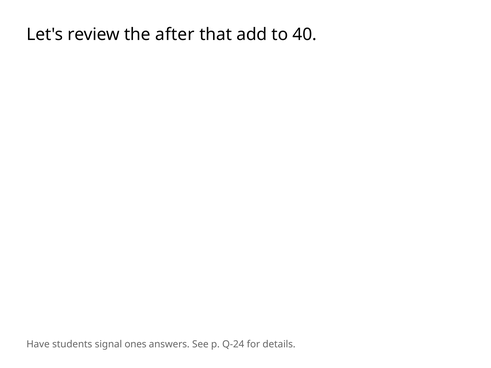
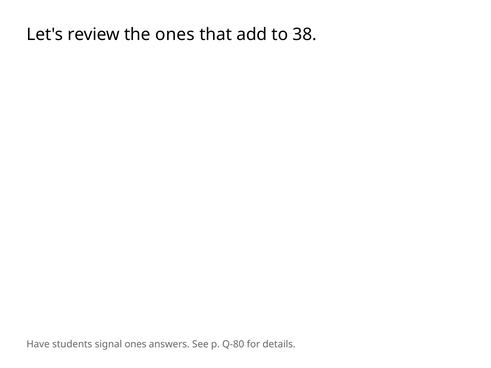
the after: after -> ones (175, 35)
40: 40 -> 38 (305, 35)
Q-24: Q-24 -> Q-80 (233, 344)
